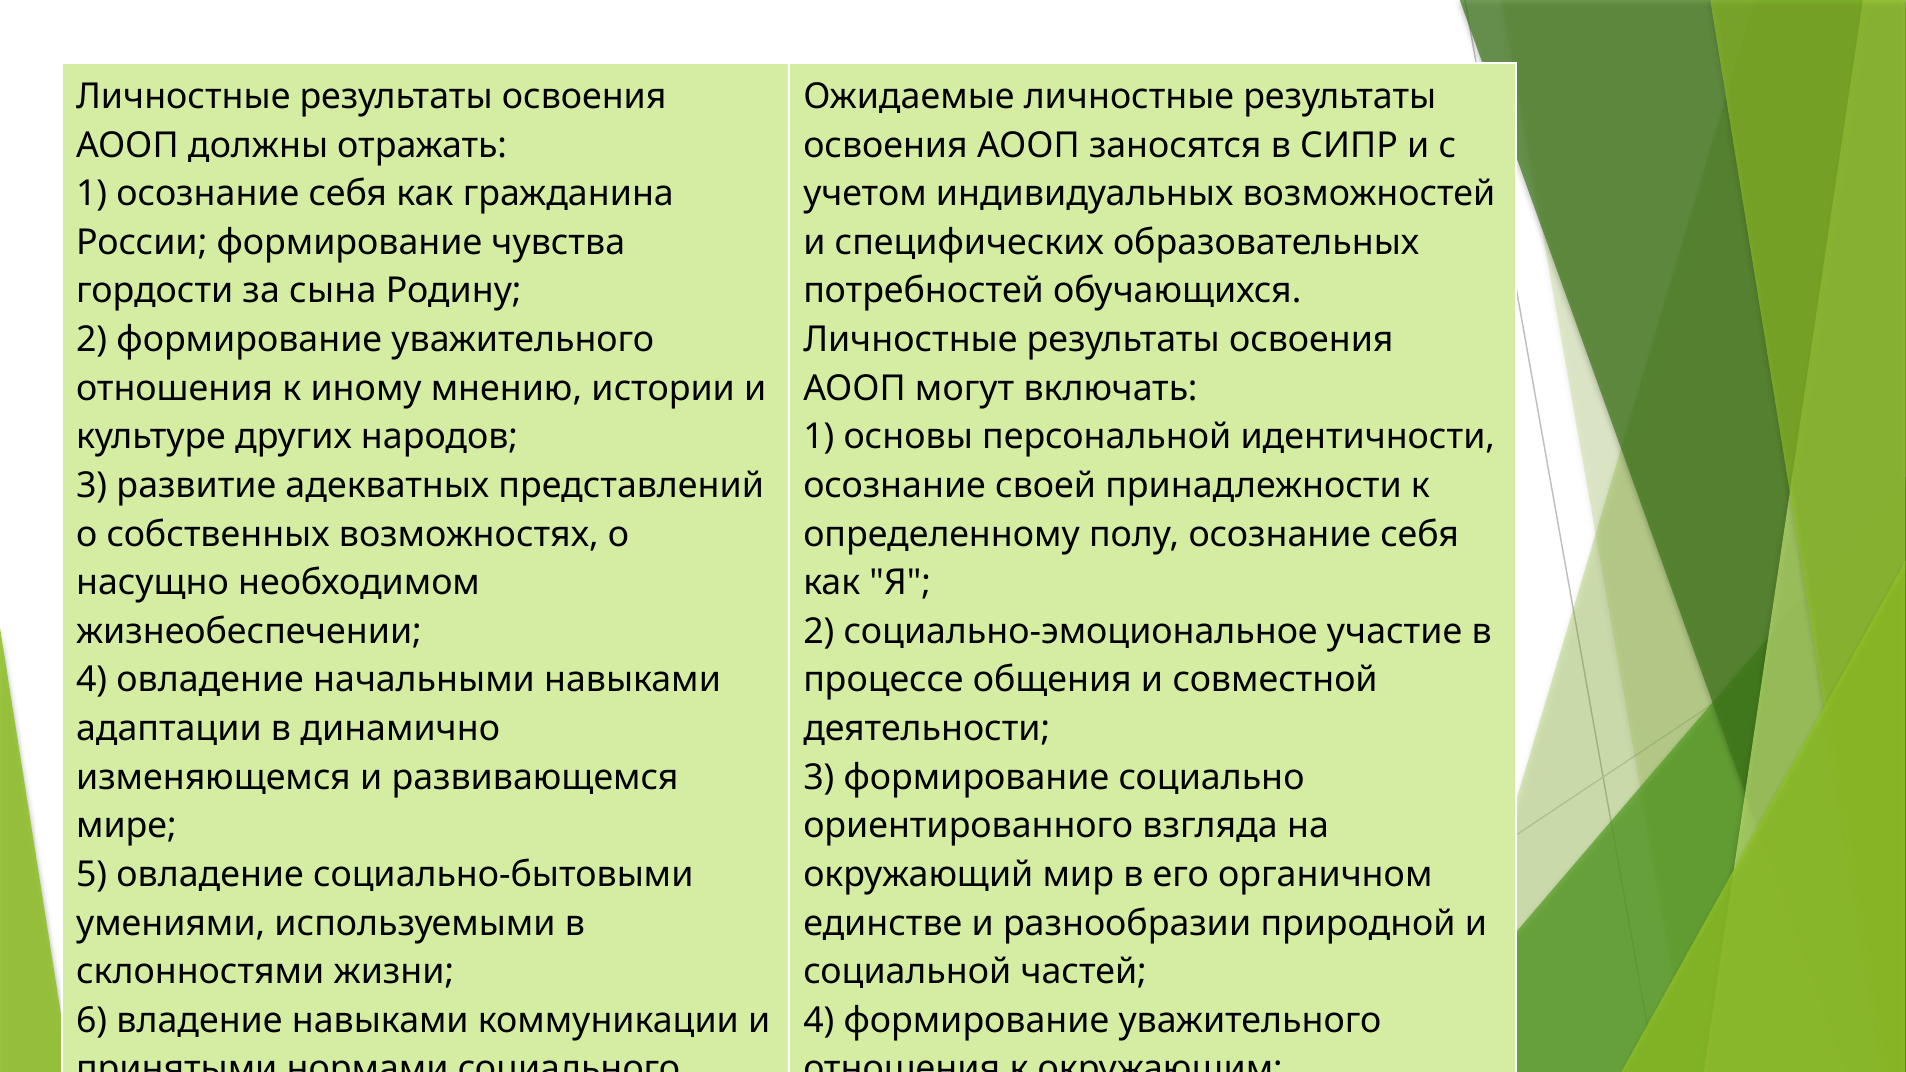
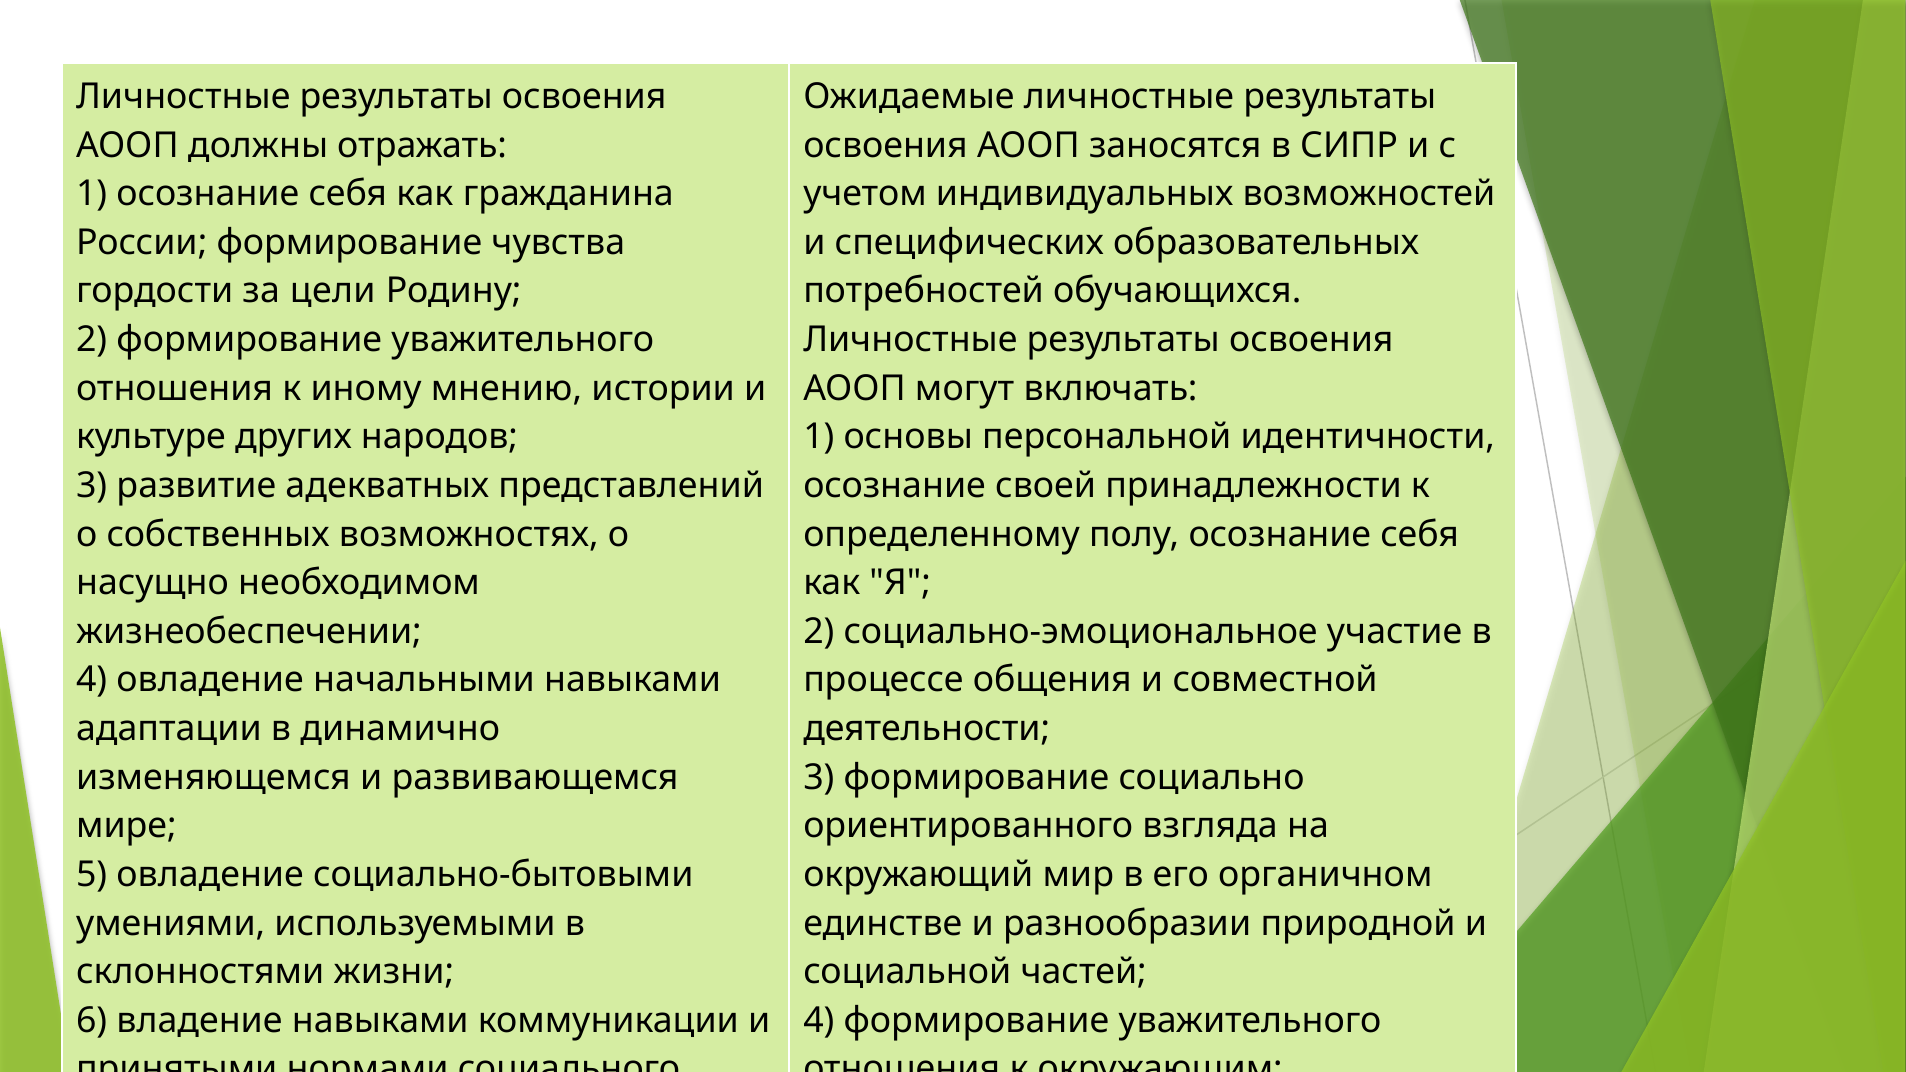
сына: сына -> цели (333, 291)
